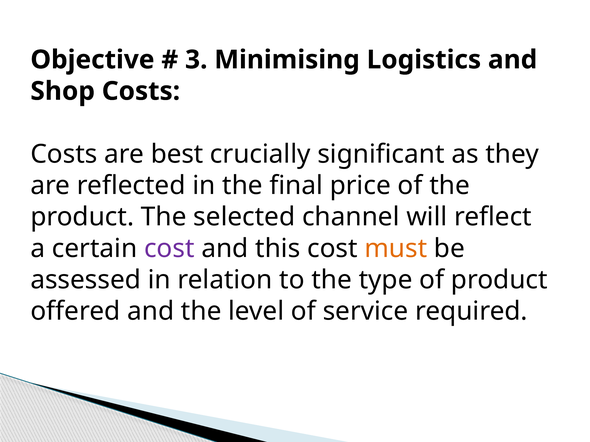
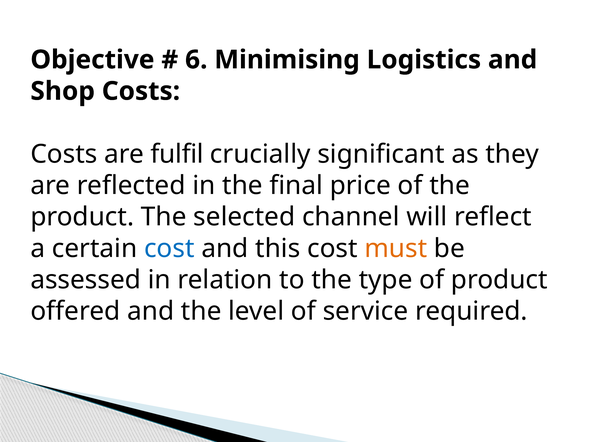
3: 3 -> 6 (196, 60)
best: best -> fulfil (177, 154)
cost colour: purple -> blue (169, 249)
